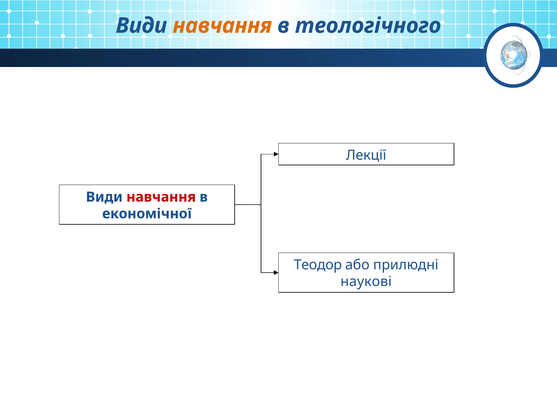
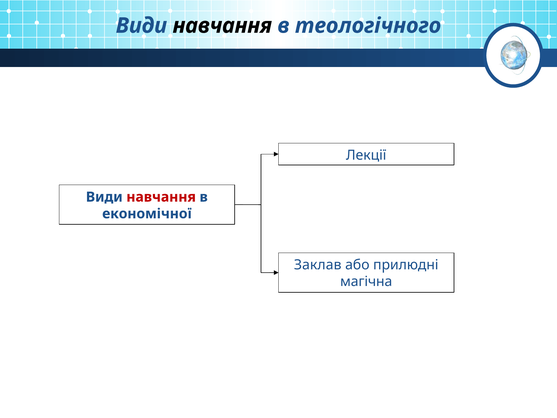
навчання colour: orange -> black (222, 26)
Теодор: Теодор -> Заклав (318, 265)
наукові: наукові -> магічна (366, 282)
